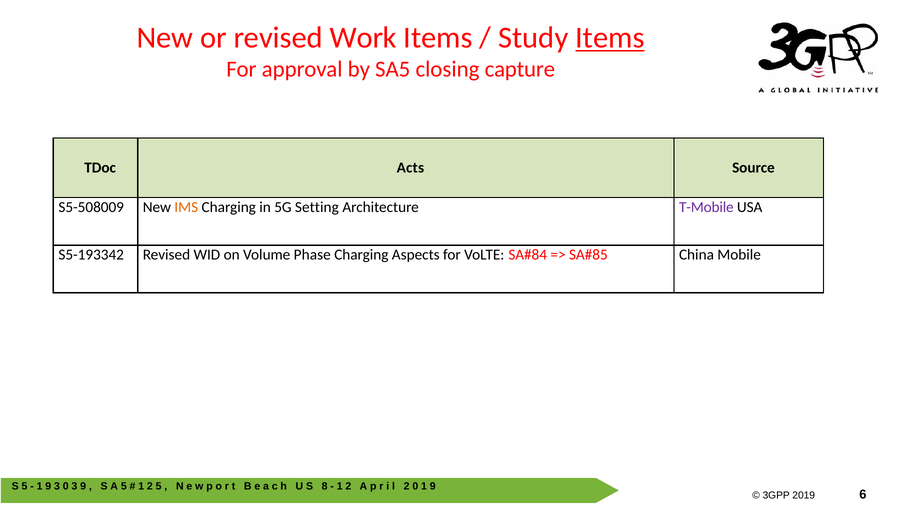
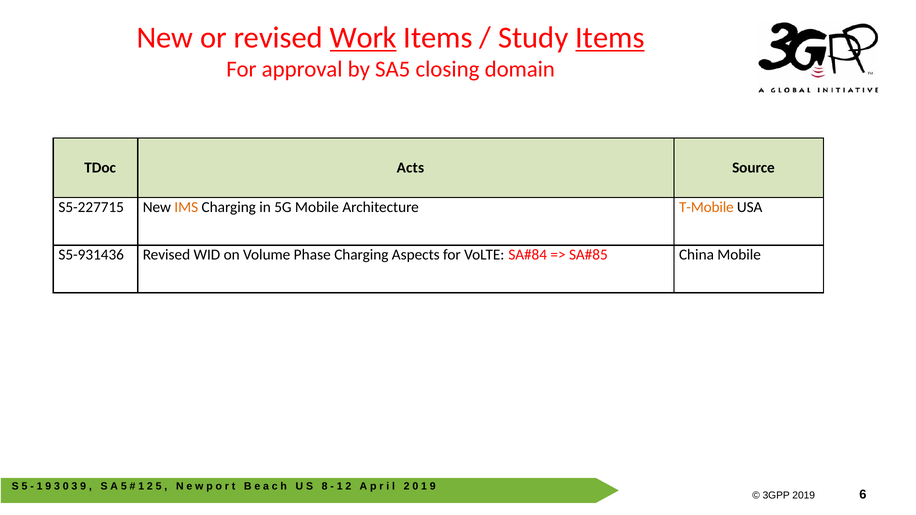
Work underline: none -> present (363, 38)
capture: capture -> domain (520, 69)
S5-508009: S5-508009 -> S5-227715 (91, 207)
5G Setting: Setting -> Mobile (317, 207)
T-Mobile colour: purple -> orange (706, 207)
S5-193342: S5-193342 -> S5-931436 (91, 255)
